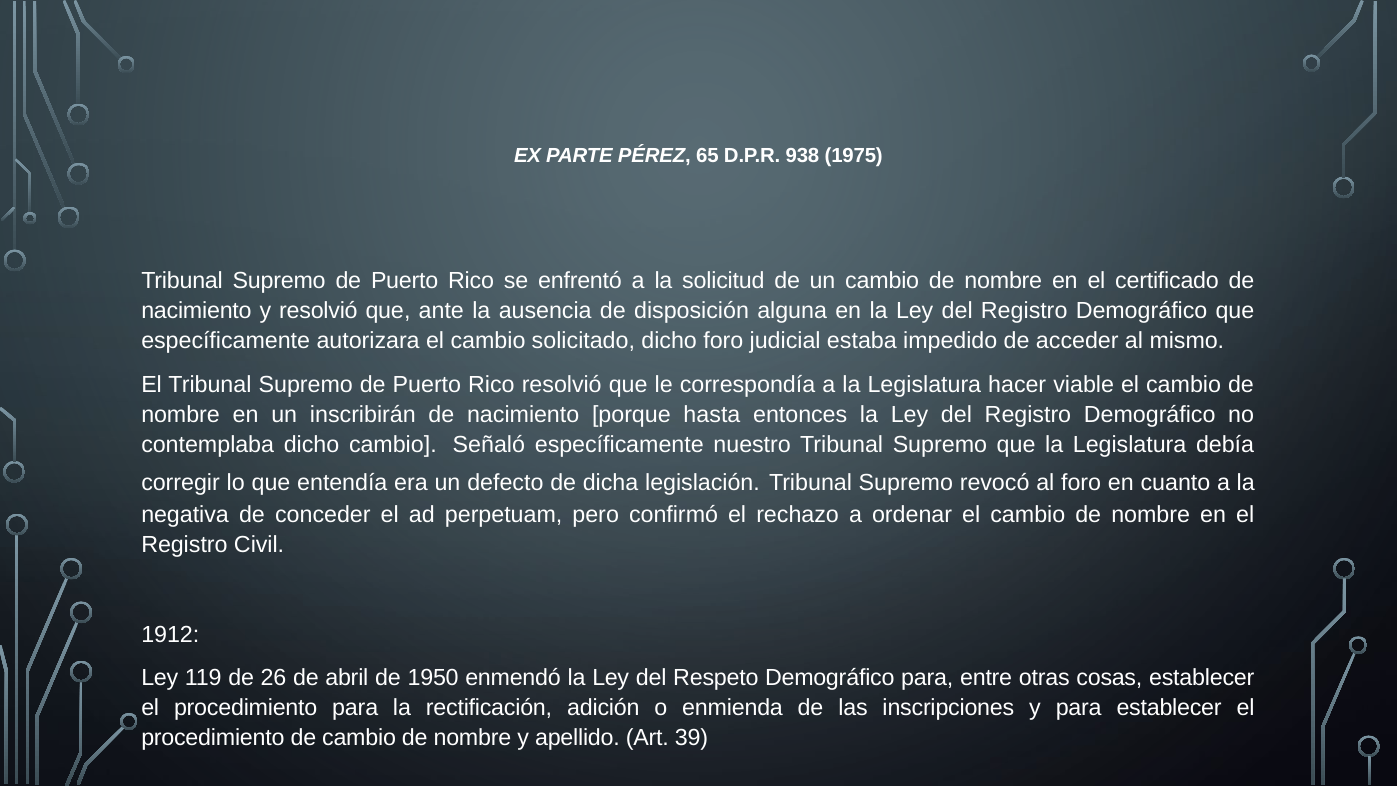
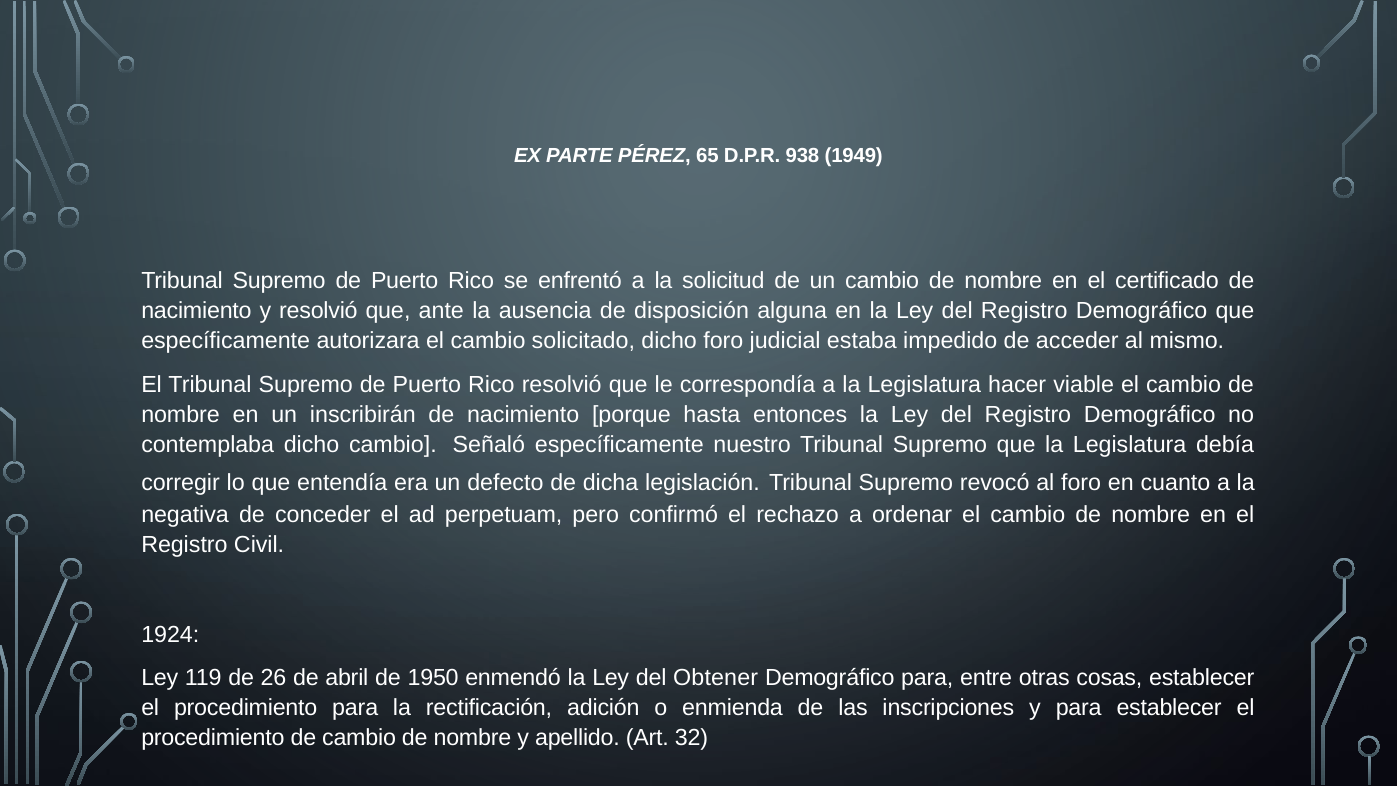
1975: 1975 -> 1949 (854, 155)
1912: 1912 -> 1924 (170, 634)
Respeto: Respeto -> Obtener (716, 678)
39: 39 -> 32 (691, 738)
